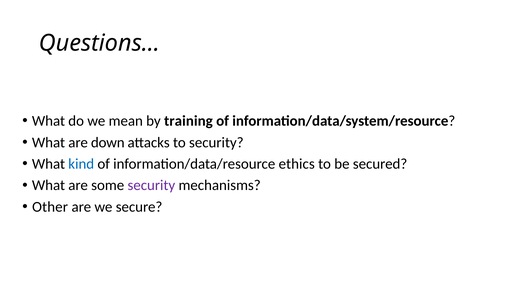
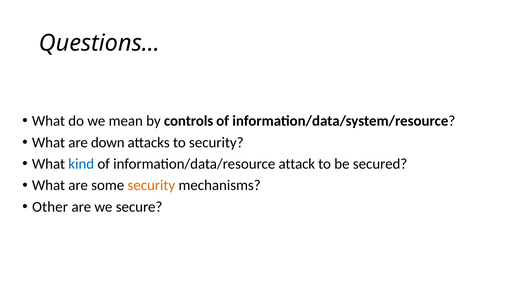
training: training -> controls (189, 121)
ethics: ethics -> attack (297, 164)
security colour: purple -> orange (151, 185)
